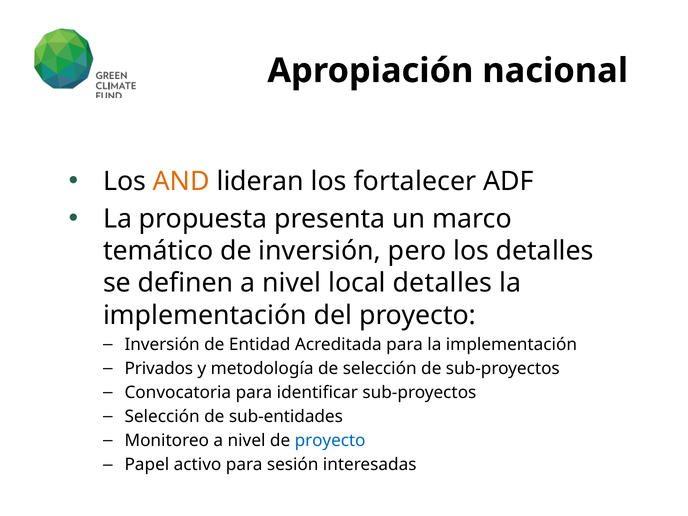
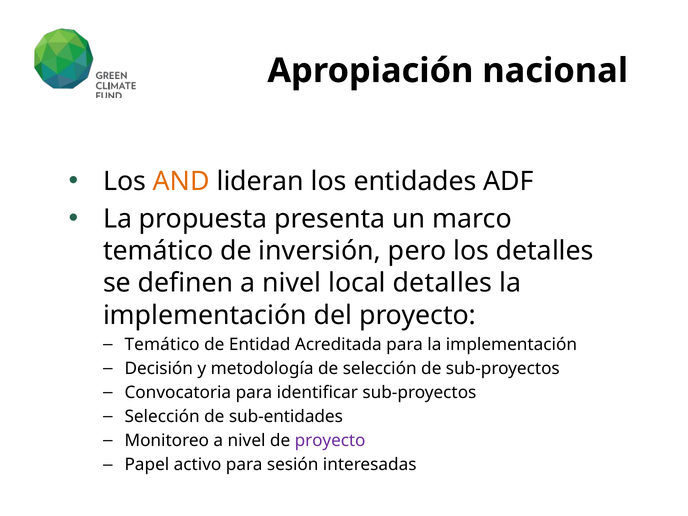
fortalecer: fortalecer -> entidades (415, 181)
Inversión: Inversión -> Temático (162, 344)
Privados: Privados -> Decisión (159, 368)
proyecto colour: blue -> purple (330, 441)
